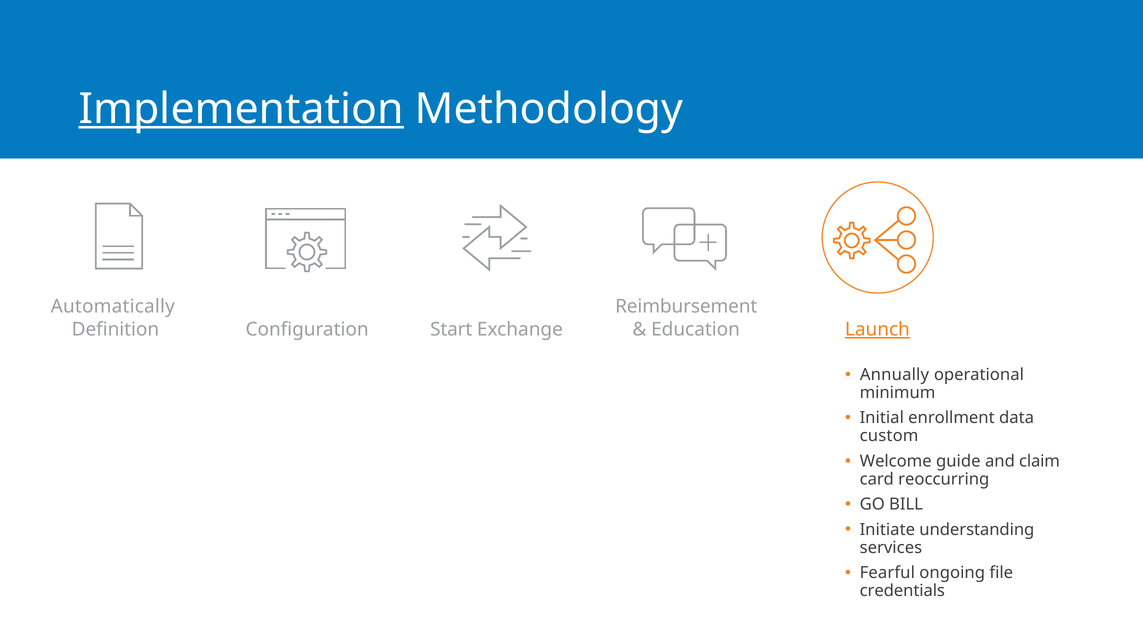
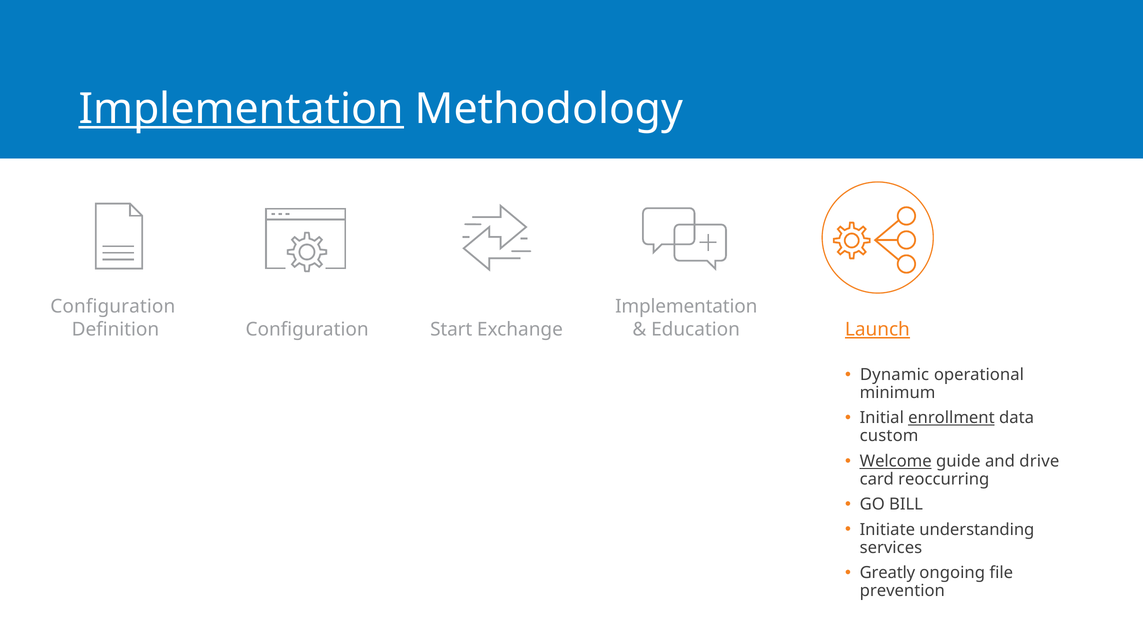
Automatically: Automatically -> Configuration (113, 306)
Reimbursement: Reimbursement -> Implementation (686, 306)
Annually: Annually -> Dynamic (894, 375)
enrollment underline: none -> present (951, 418)
Welcome underline: none -> present (896, 461)
claim: claim -> drive (1039, 461)
Fearful: Fearful -> Greatly (887, 573)
credentials: credentials -> prevention (902, 591)
